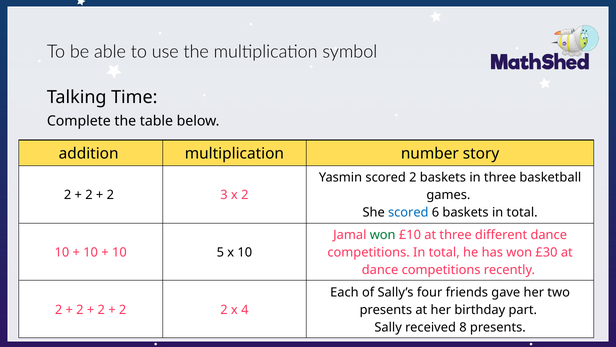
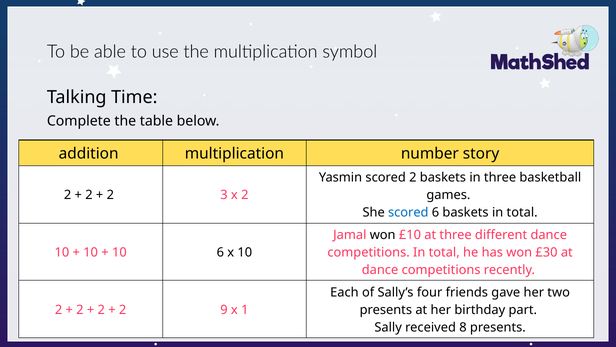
won colour: green -> black (383, 235)
10 5: 5 -> 6 (220, 252)
2 2: 2 -> 9 (224, 309)
4: 4 -> 1 (245, 309)
